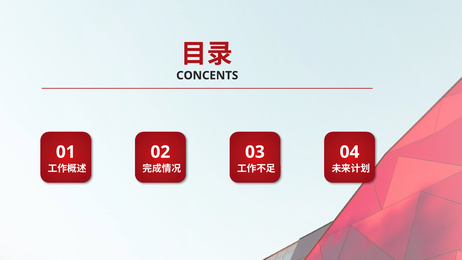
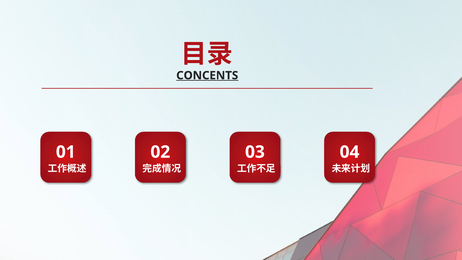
CONCENTS underline: none -> present (207, 75)
